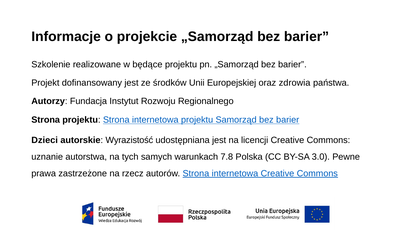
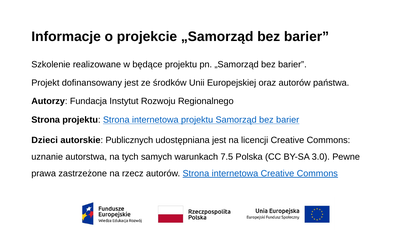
oraz zdrowia: zdrowia -> autorów (295, 83)
Wyrazistość: Wyrazistość -> Publicznych (129, 140)
7.8: 7.8 -> 7.5 (227, 157)
